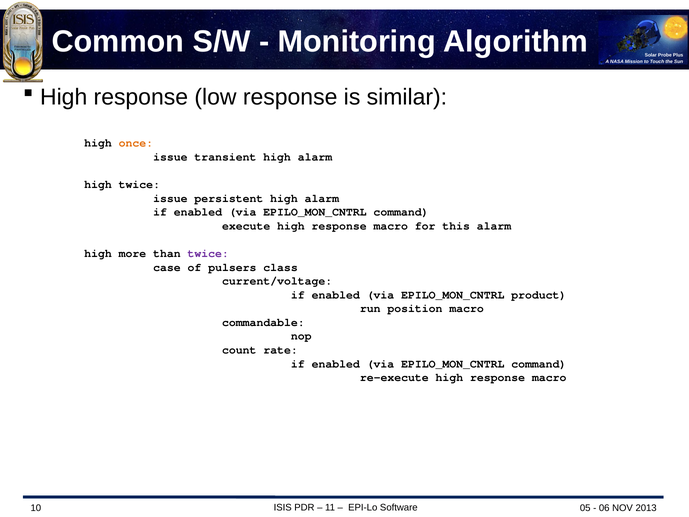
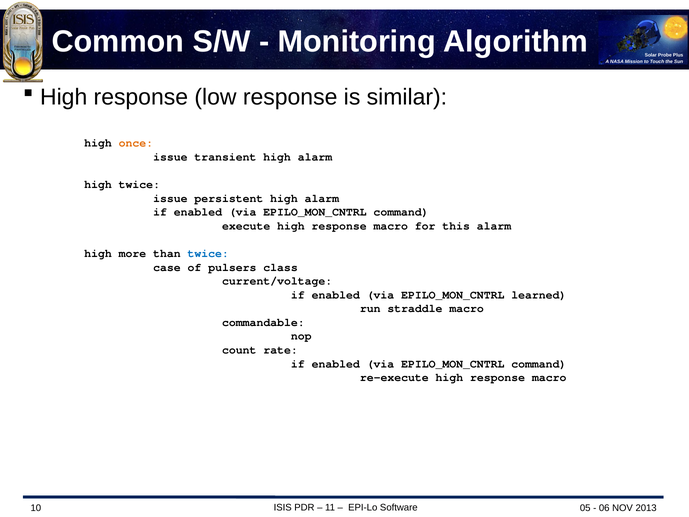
twice colour: purple -> blue (208, 253)
product: product -> learned (539, 295)
position: position -> straddle (415, 308)
